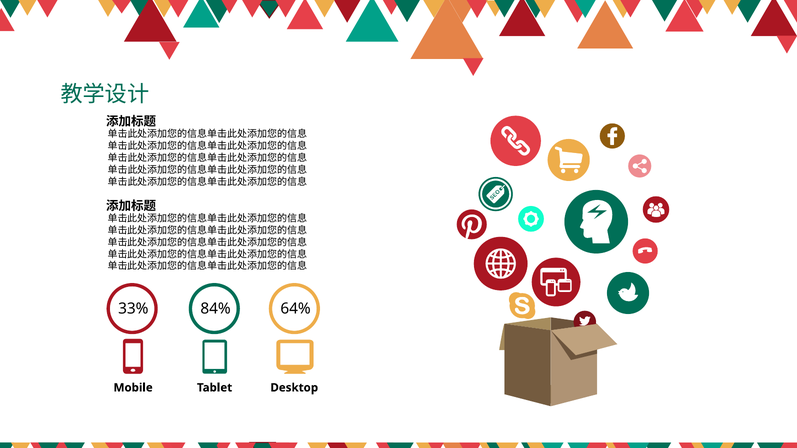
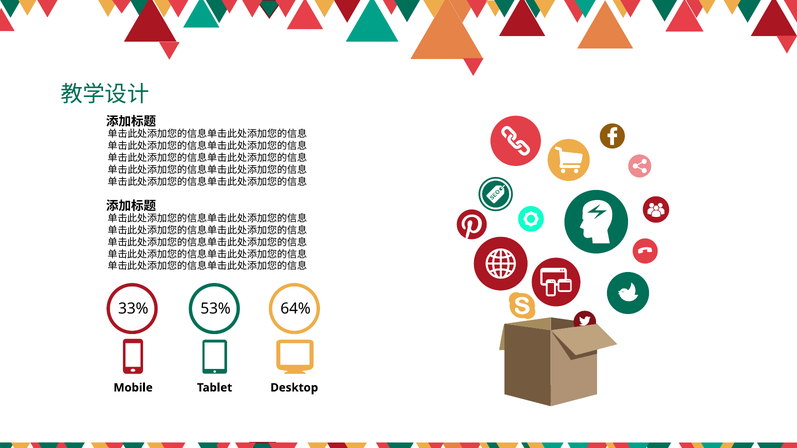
84%: 84% -> 53% (216, 309)
